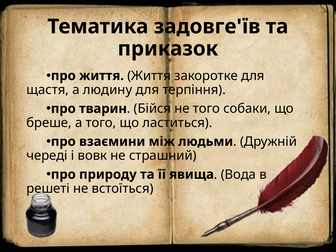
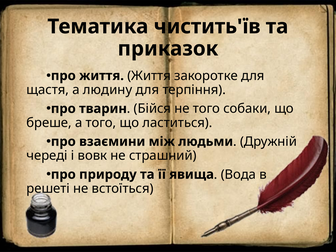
задовге'їв: задовге'їв -> чистить'їв (207, 27)
